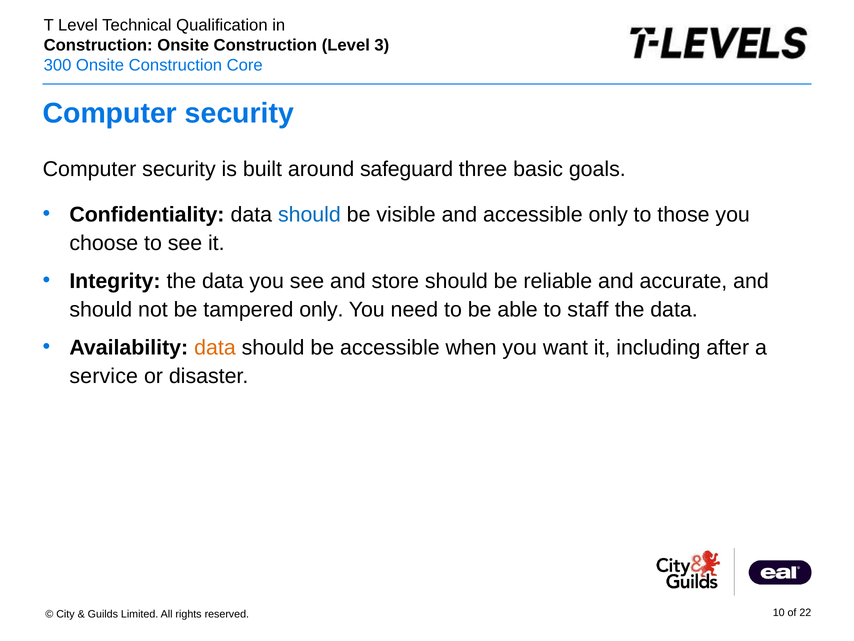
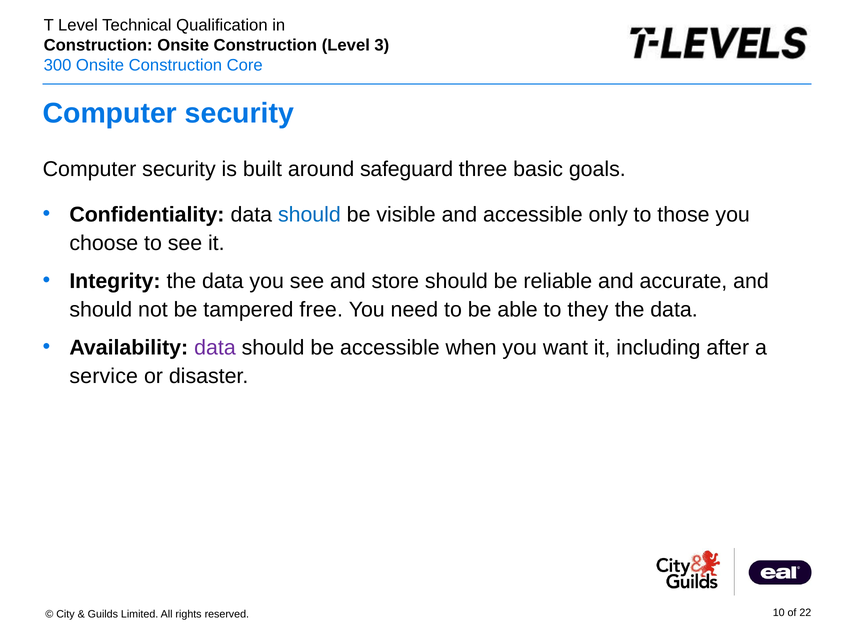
tampered only: only -> free (321, 309)
staff: staff -> they (588, 309)
data colour: orange -> purple (215, 347)
